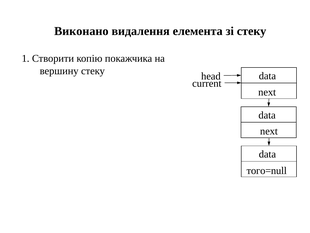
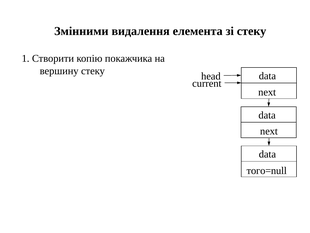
Виконано: Виконано -> Змінними (81, 31)
